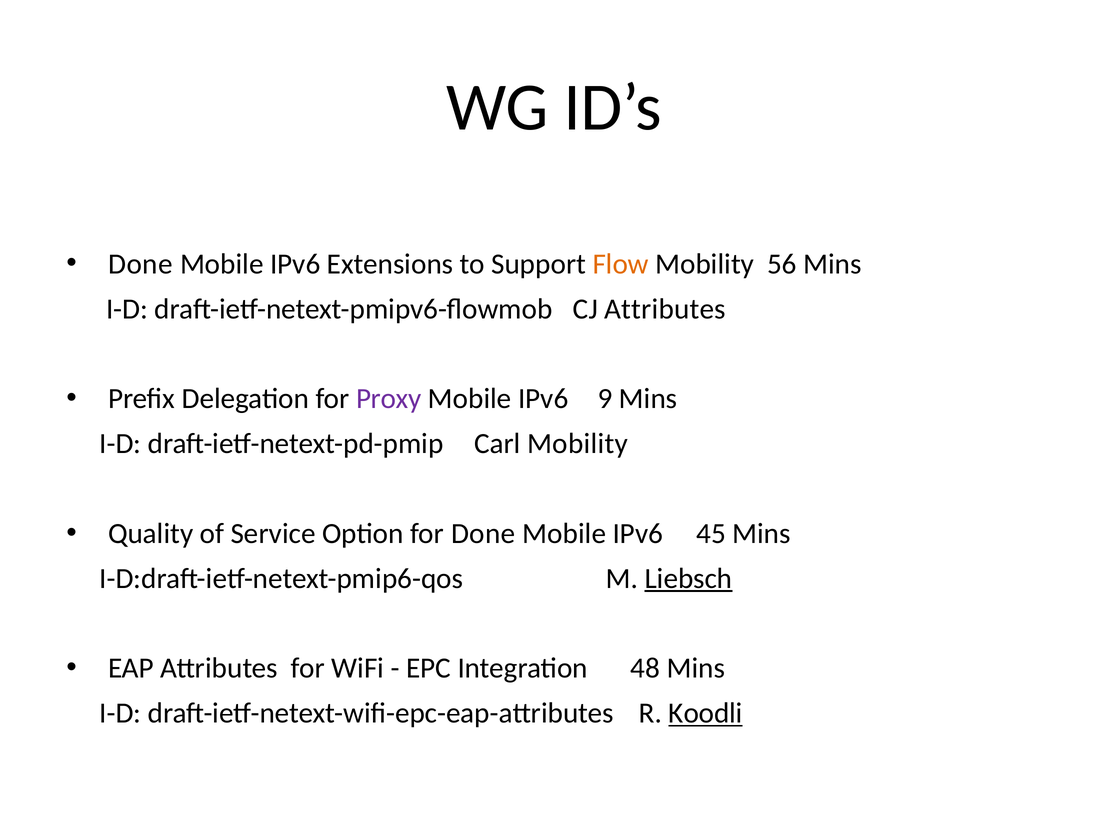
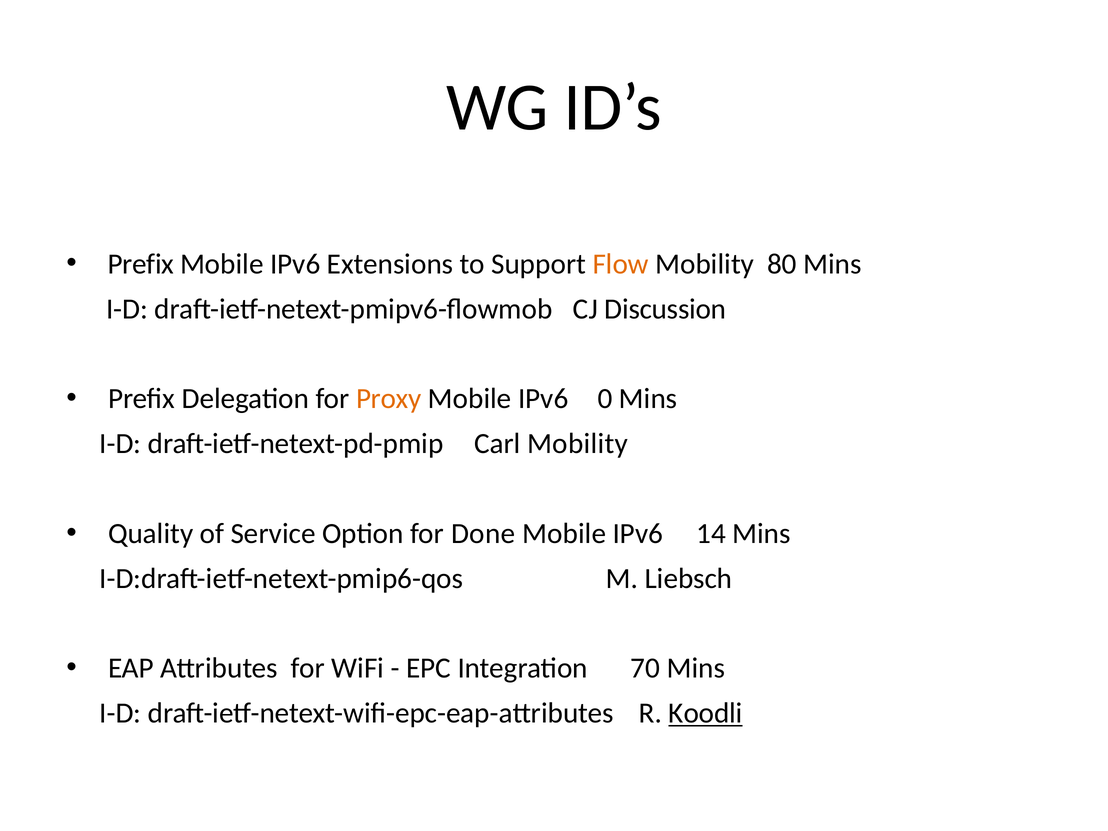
Done: Done -> Prefix (141, 264)
56: 56 -> 80 (782, 264)
CJ Attributes: Attributes -> Discussion (665, 309)
Proxy colour: purple -> orange (389, 399)
9: 9 -> 0 (605, 399)
45: 45 -> 14 (711, 534)
Liebsch underline: present -> none (689, 578)
48: 48 -> 70 (645, 668)
